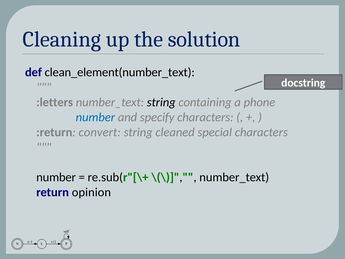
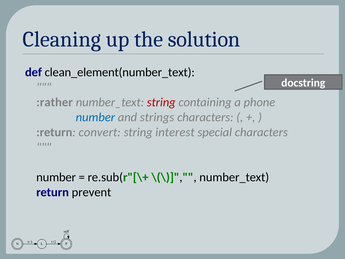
:letters: :letters -> :rather (55, 102)
string colour: black -> red (161, 102)
specify: specify -> strings (157, 117)
cleaned: cleaned -> interest (175, 132)
opinion: opinion -> prevent (91, 192)
